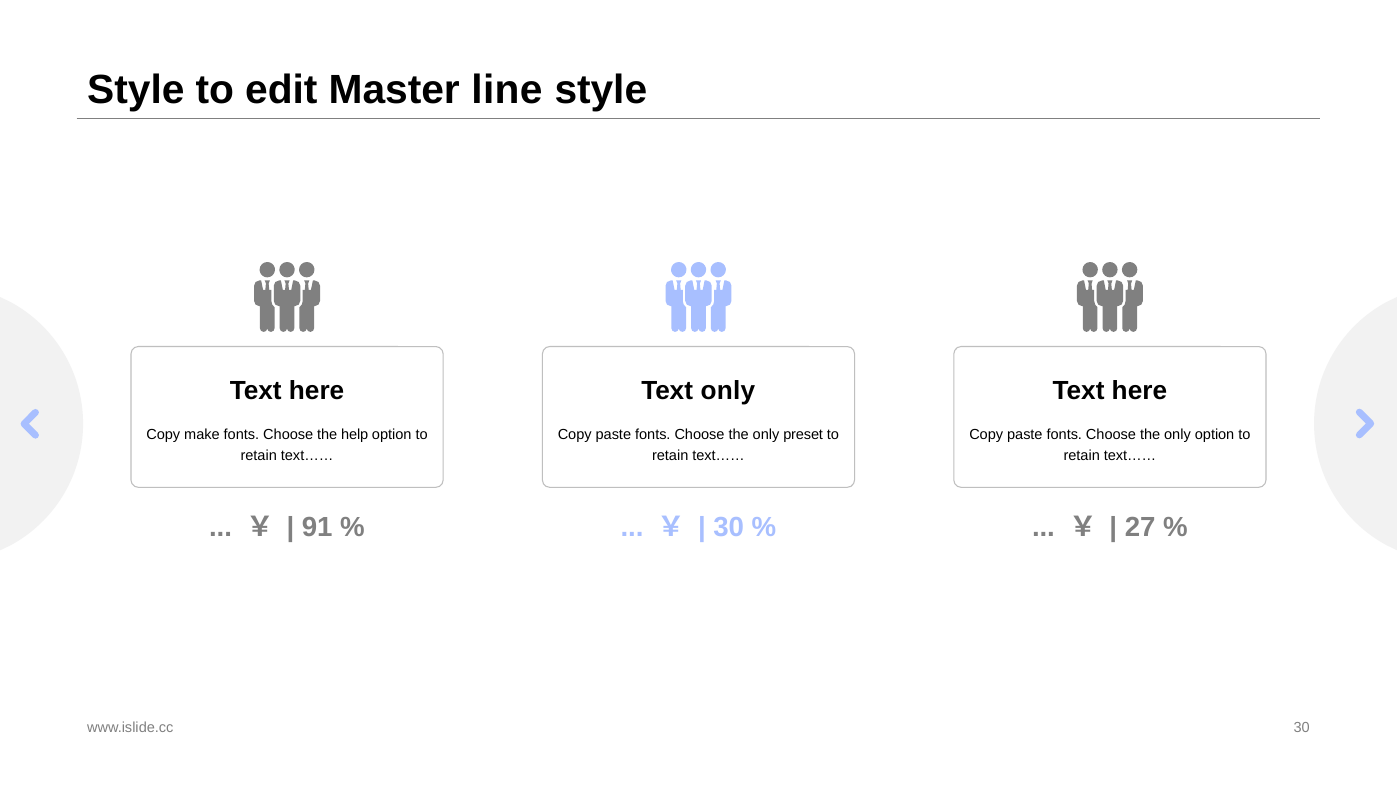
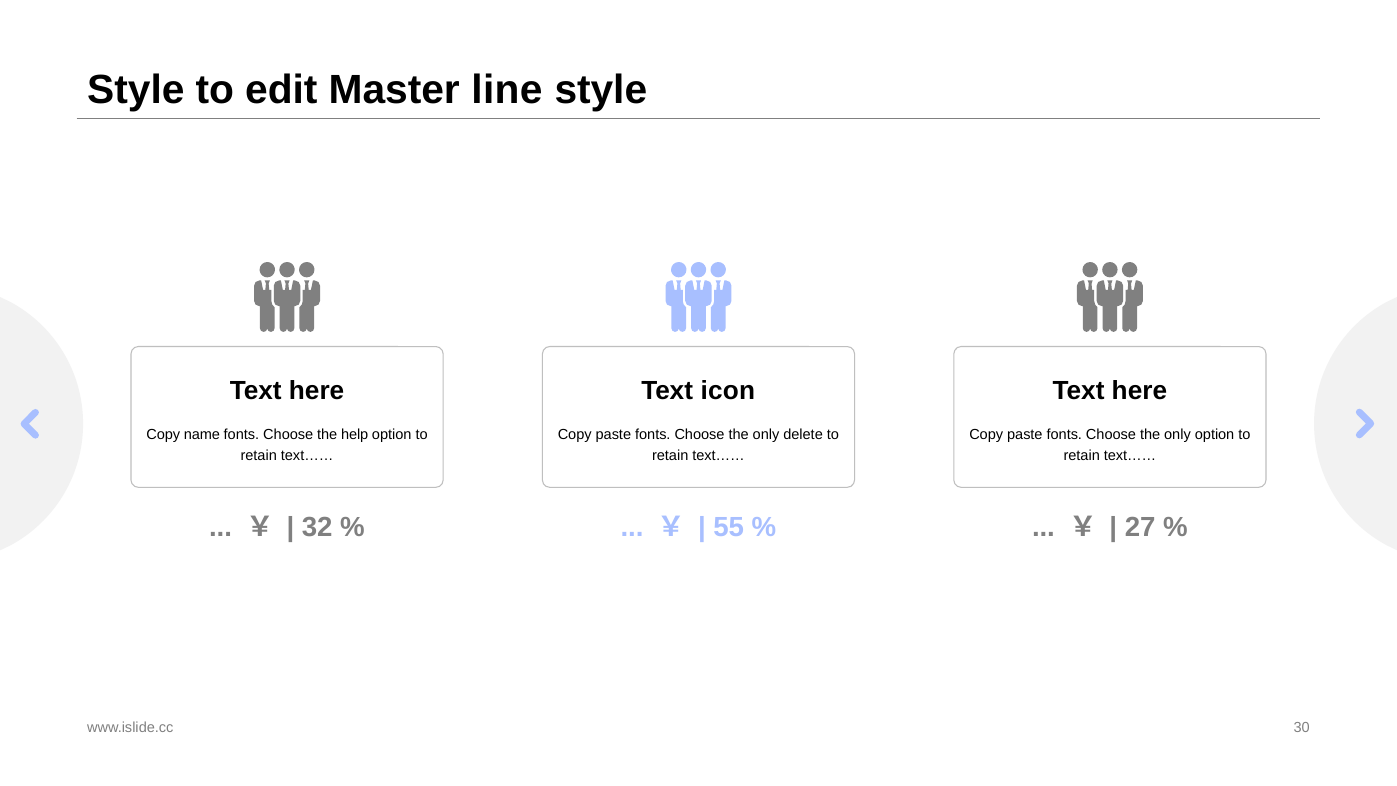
Text only: only -> icon (728, 391)
make: make -> name (202, 435)
preset: preset -> delete (803, 435)
91: 91 -> 32 (317, 527)
30: 30 -> 55 (729, 527)
